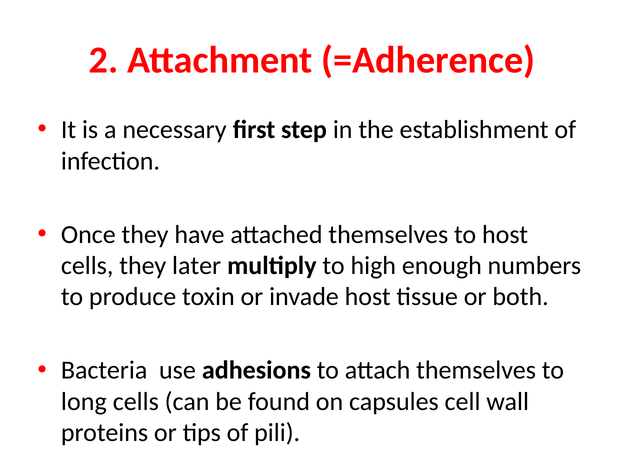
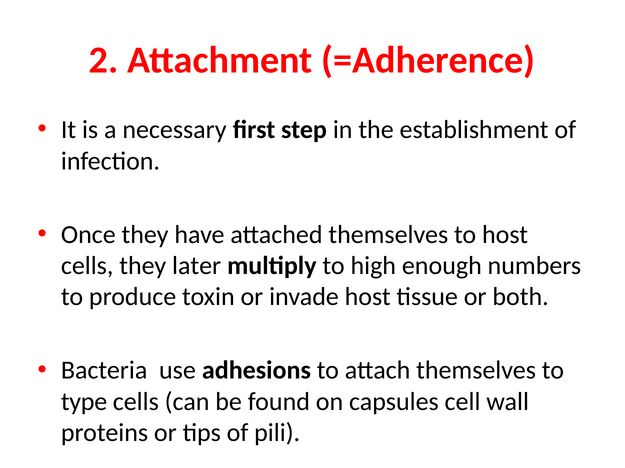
long: long -> type (84, 402)
